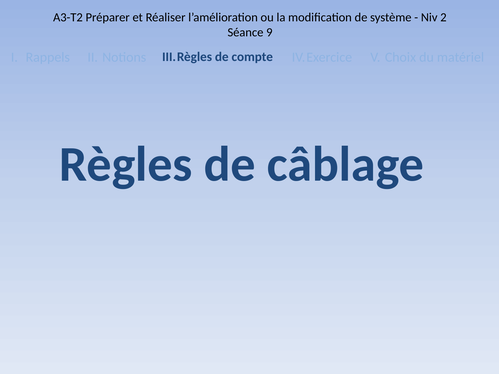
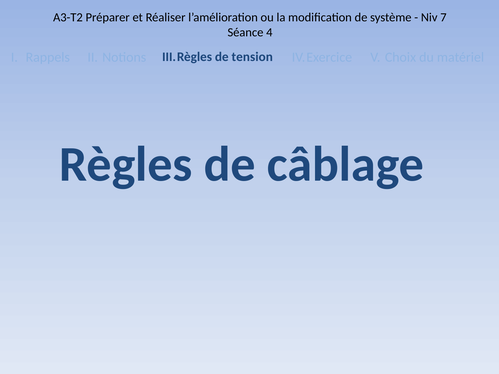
2: 2 -> 7 (443, 17)
9: 9 -> 4 (269, 32)
compte: compte -> tension (252, 57)
